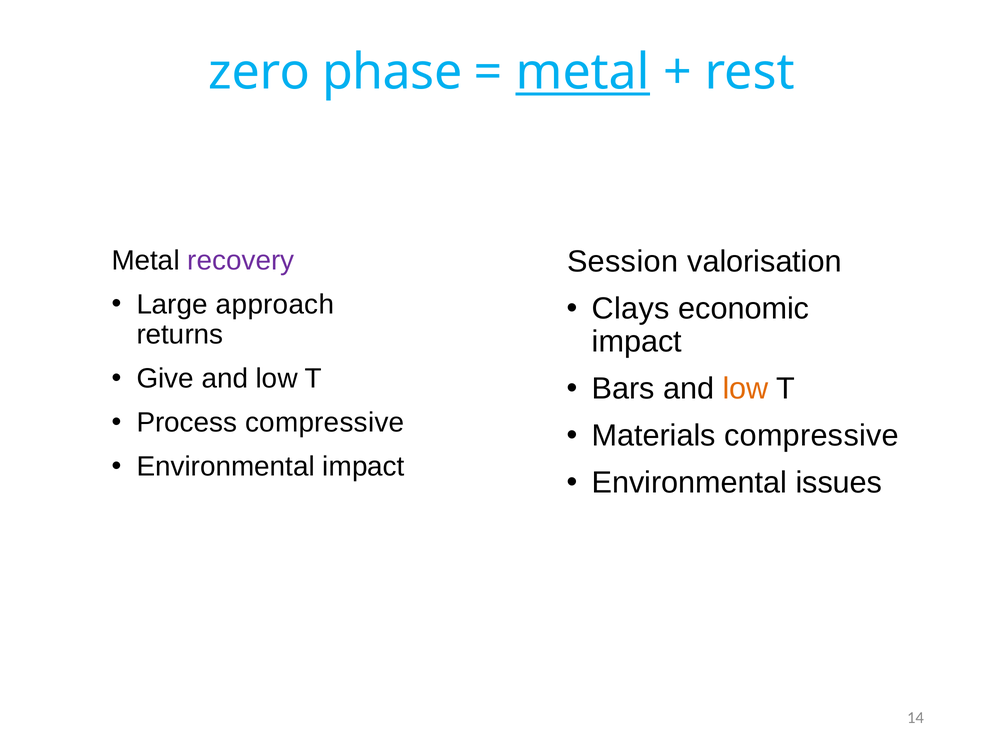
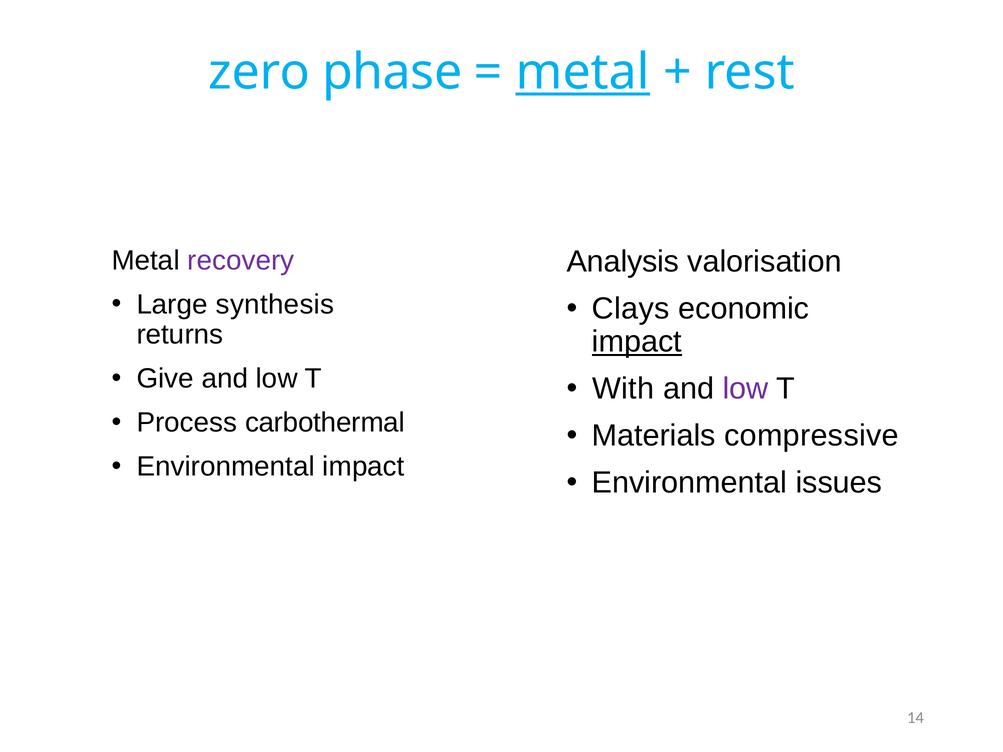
Session: Session -> Analysis (623, 262)
approach: approach -> synthesis (275, 305)
impact underline: none -> present (637, 342)
Bars: Bars -> With (623, 389)
low colour: orange -> purple (746, 389)
Process compressive: compressive -> carbothermal (325, 423)
